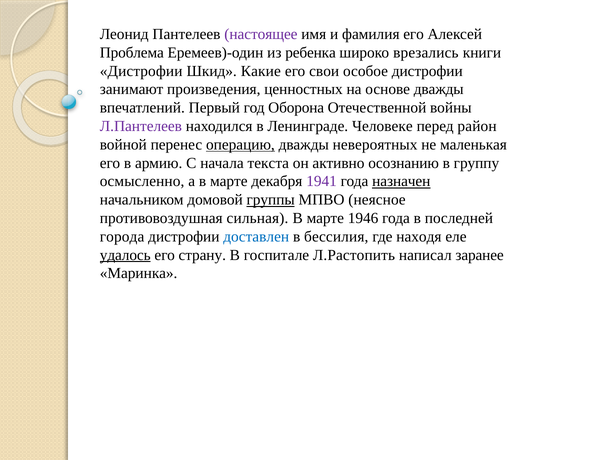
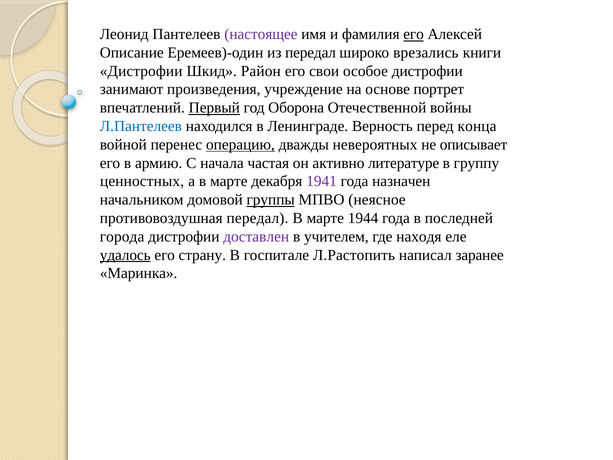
его underline: none -> present (414, 34)
Проблема: Проблема -> Описание (132, 53)
из ребенка: ребенка -> передал (311, 53)
Какие: Какие -> Район (261, 71)
ценностных: ценностных -> учреждение (304, 89)
основе дважды: дважды -> портрет (439, 89)
Первый underline: none -> present (214, 108)
Л.Пантелеев colour: purple -> blue (141, 126)
Человеке: Человеке -> Верность (382, 126)
район: район -> конца (477, 126)
маленькая: маленькая -> описывает (474, 145)
текста: текста -> частая (268, 163)
осознанию: осознанию -> литературе (404, 163)
осмысленно: осмысленно -> ценностных (142, 181)
назначен underline: present -> none (401, 181)
противовоздушная сильная: сильная -> передал (257, 218)
1946: 1946 -> 1944 (363, 218)
доставлен colour: blue -> purple (256, 236)
бессилия: бессилия -> учителем (336, 236)
